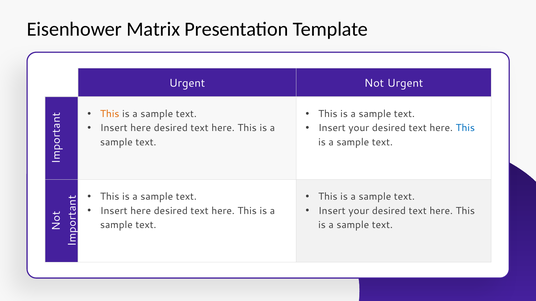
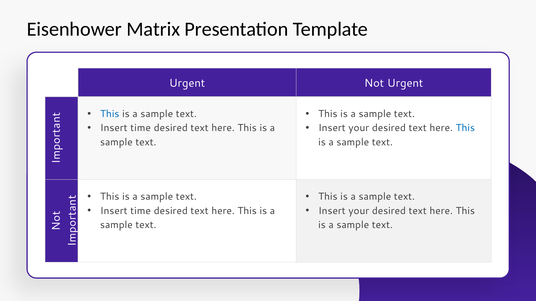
This colour: orange -> blue (110, 114)
here: here -> time (141, 128)
here: here -> time (141, 211)
